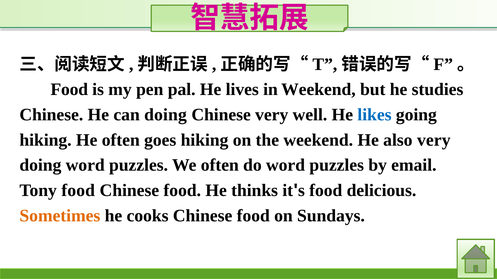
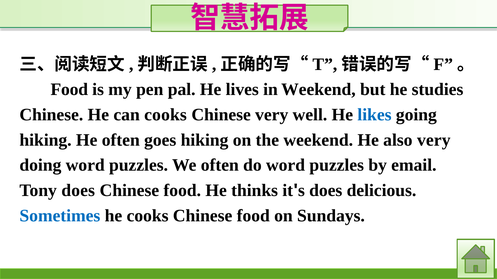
can doing: doing -> cooks (165, 115)
Tony food: food -> does (78, 191)
food: food -> does (326, 191)
Sometimes colour: orange -> blue (60, 216)
